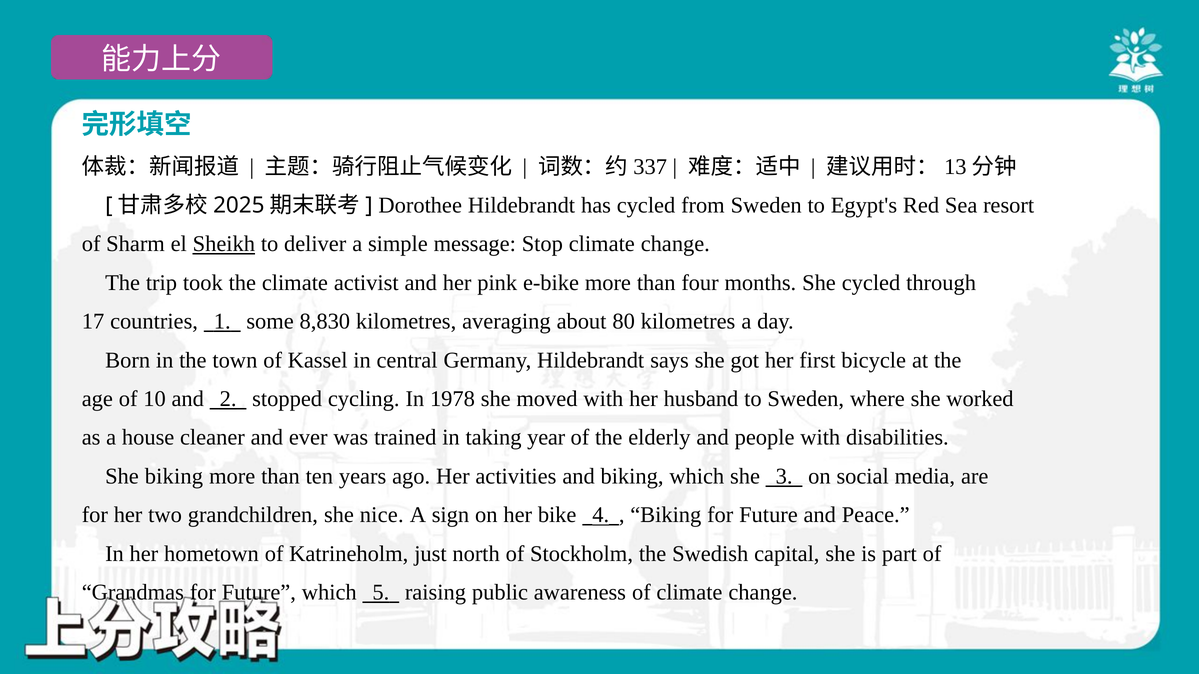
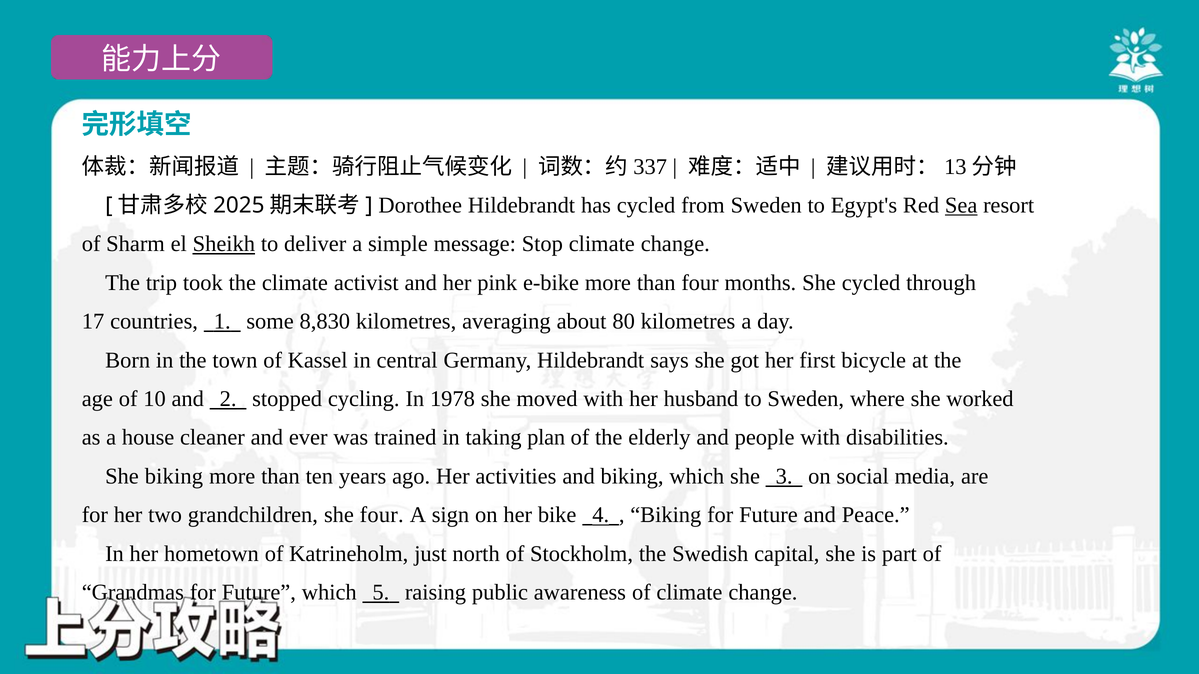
Sea underline: none -> present (961, 205)
year: year -> plan (546, 438)
she nice: nice -> four (382, 515)
